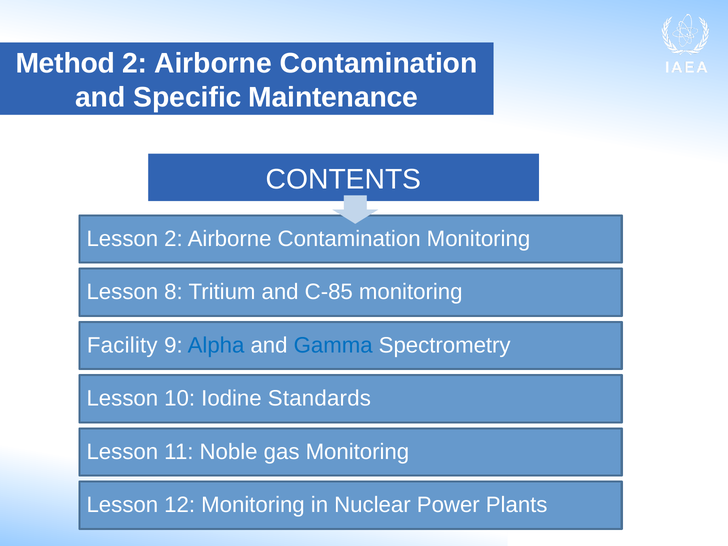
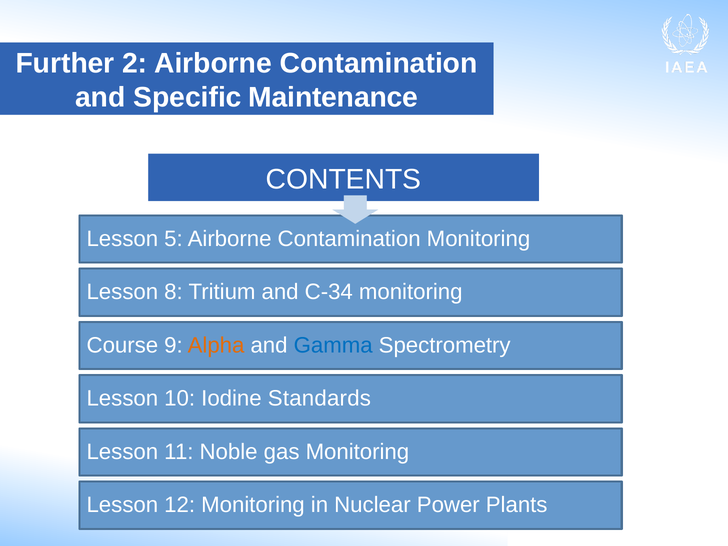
Method: Method -> Further (65, 64)
Lesson 2: 2 -> 5 (173, 239)
C-85: C-85 -> C-34 (329, 292)
Facility: Facility -> Course (122, 345)
Alpha colour: blue -> orange (216, 345)
